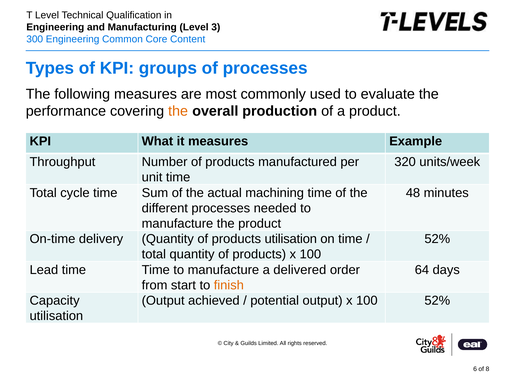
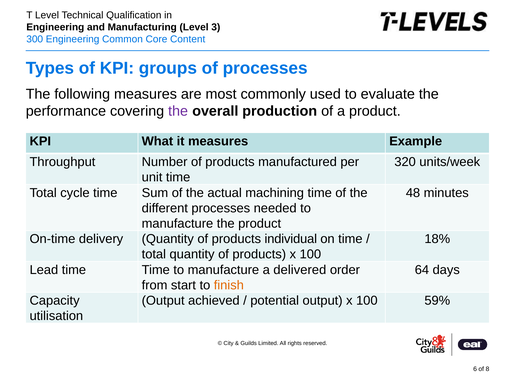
the colour: orange -> purple (178, 111)
products utilisation: utilisation -> individual (291, 239)
52%: 52% -> 18% (437, 239)
output x 100 52%: 52% -> 59% (437, 301)
